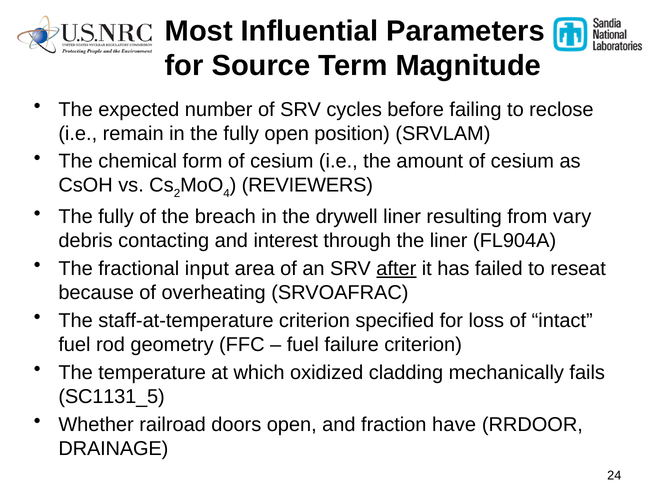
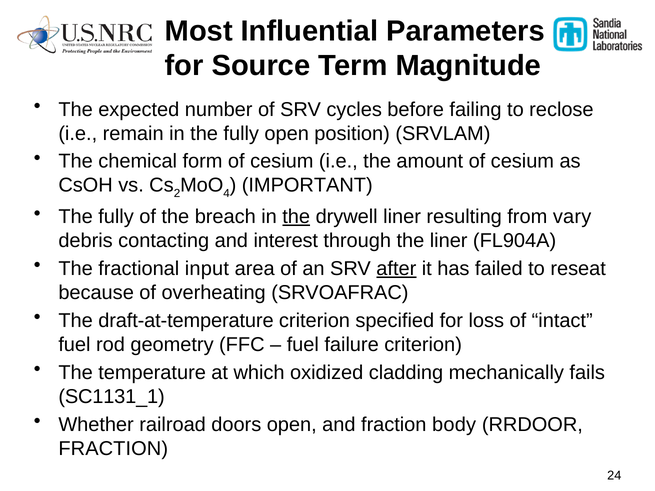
REVIEWERS: REVIEWERS -> IMPORTANT (307, 185)
the underline: none -> present (296, 217)
staff-at-temperature: staff-at-temperature -> draft-at-temperature (186, 321)
SC1131_5: SC1131_5 -> SC1131_1 (112, 397)
have: have -> body (454, 425)
DRAINAGE: DRAINAGE -> FRACTION (113, 449)
